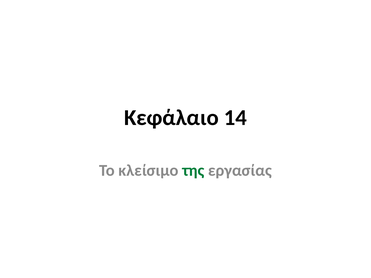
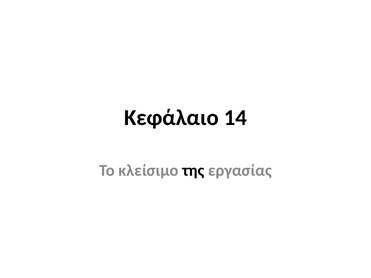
της colour: green -> black (193, 171)
